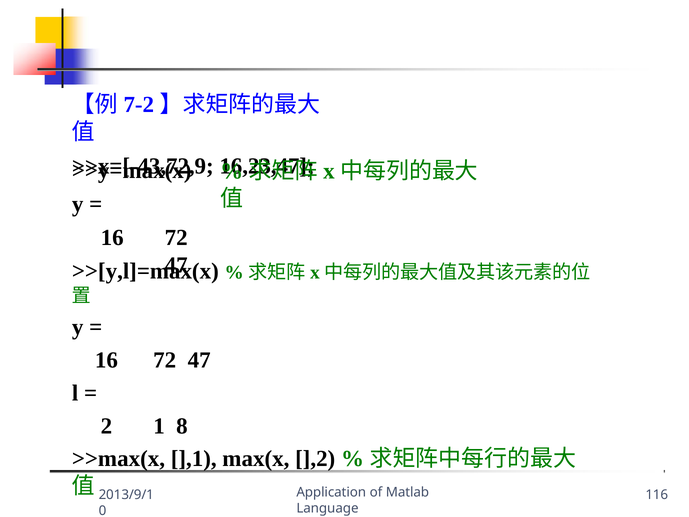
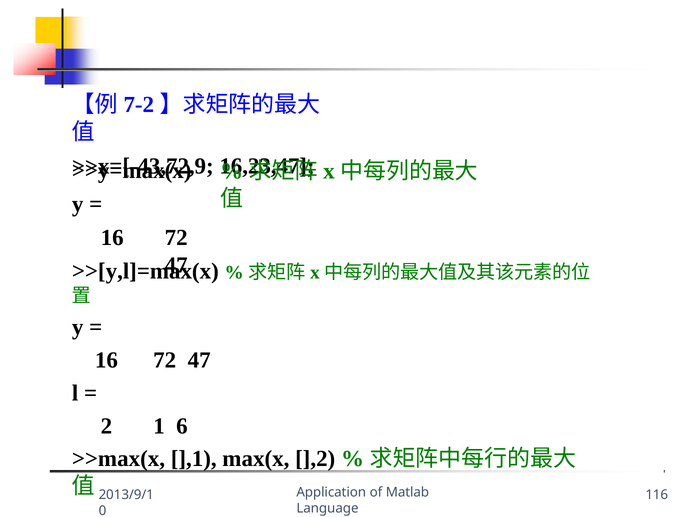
8: 8 -> 6 (182, 426)
